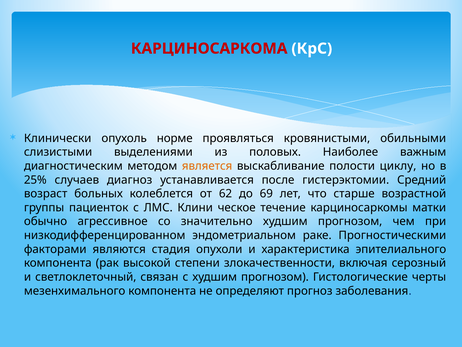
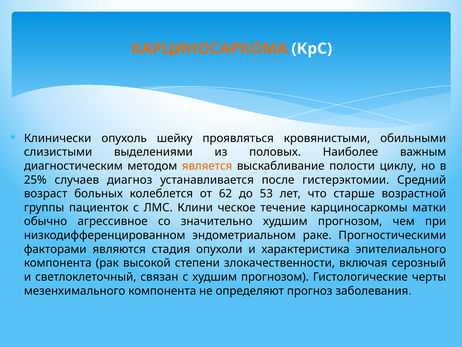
КАРЦИНОСАРКОМА colour: red -> orange (209, 48)
норме: норме -> шейку (175, 138)
69: 69 -> 53 (266, 193)
